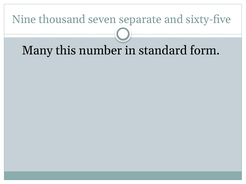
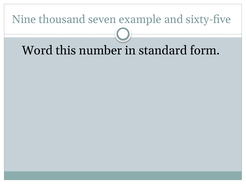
separate: separate -> example (140, 19)
Many: Many -> Word (37, 51)
